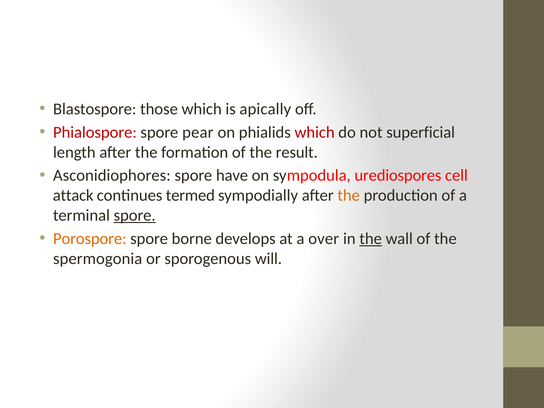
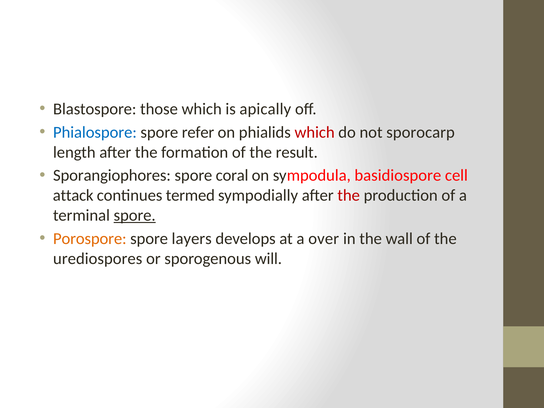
Phialospore colour: red -> blue (95, 132)
pear: pear -> refer (198, 132)
superficial: superficial -> sporocarp (421, 132)
Asconidiophores: Asconidiophores -> Sporangiophores (112, 176)
have: have -> coral (232, 176)
urediospores: urediospores -> basidiospore (398, 176)
the colour: orange -> red (349, 195)
borne: borne -> layers (192, 239)
the underline: present -> none (371, 239)
spermogonia: spermogonia -> urediospores (98, 259)
